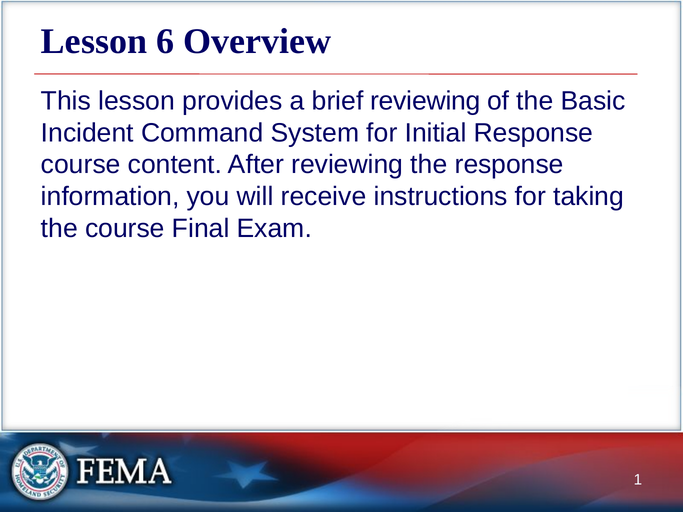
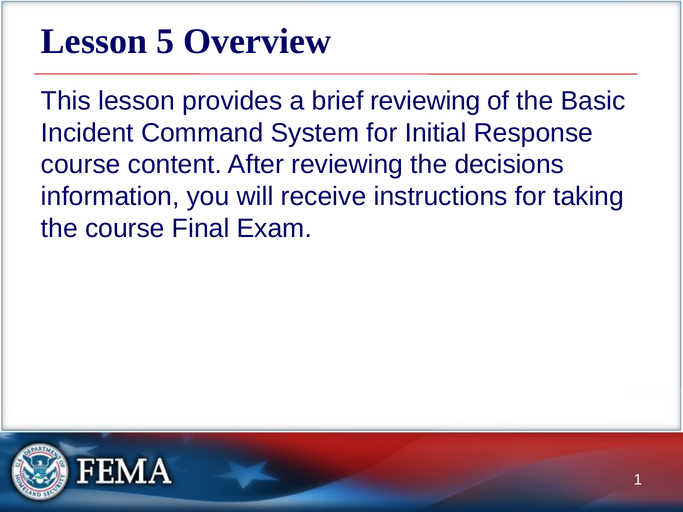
6: 6 -> 5 (165, 41)
the response: response -> decisions (509, 165)
